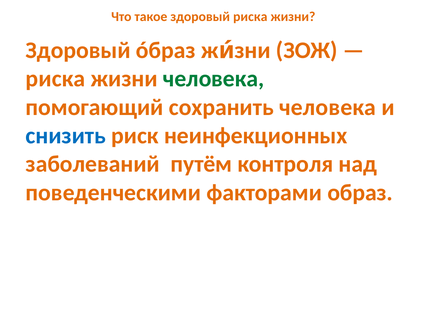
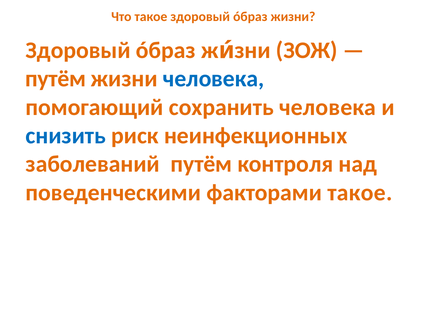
такое здоровый риска: риска -> óбраз (250, 17)
риска: риска -> путём (56, 79)
человека colour: green -> blue (214, 79)
факторами образ: образ -> такое (360, 193)
